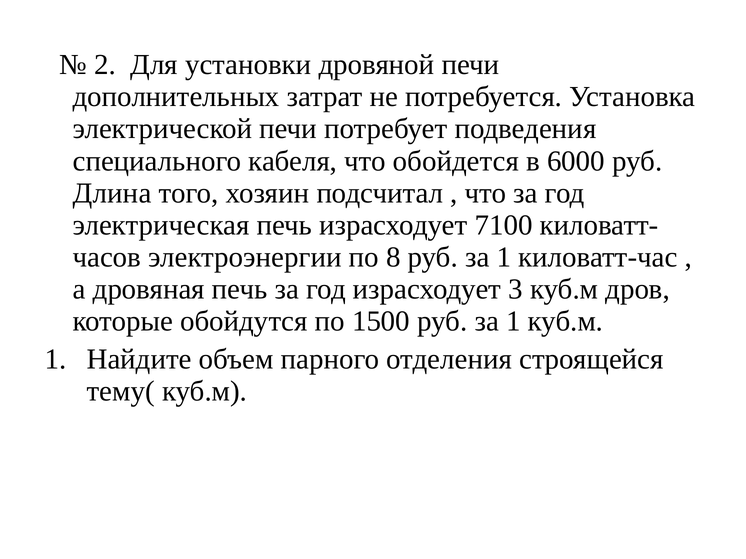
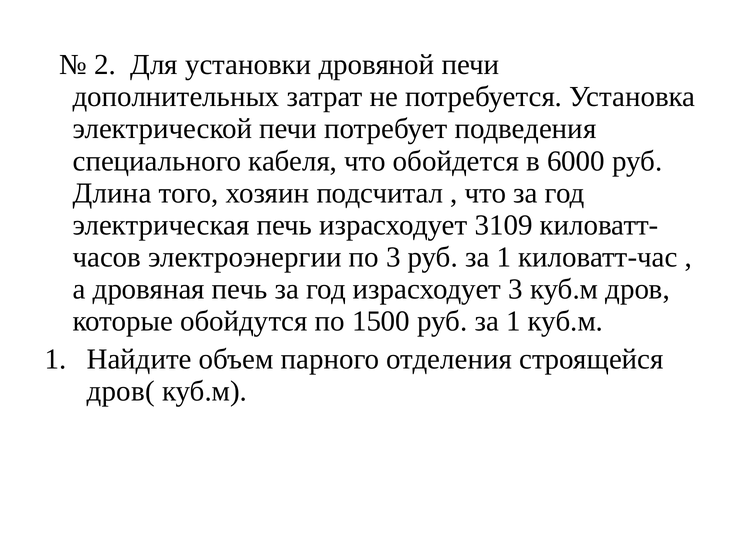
7100: 7100 -> 3109 (504, 225)
по 8: 8 -> 3 (393, 257)
тему(: тему( -> дров( (121, 392)
